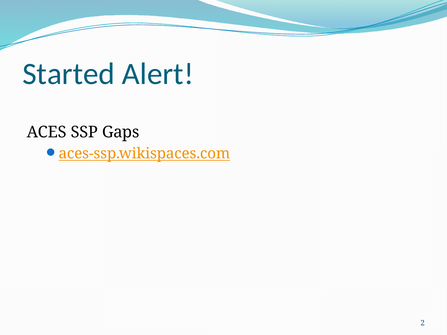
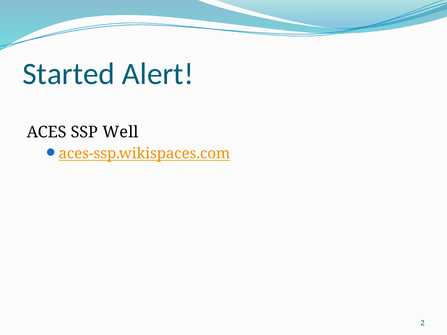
Gaps: Gaps -> Well (121, 132)
